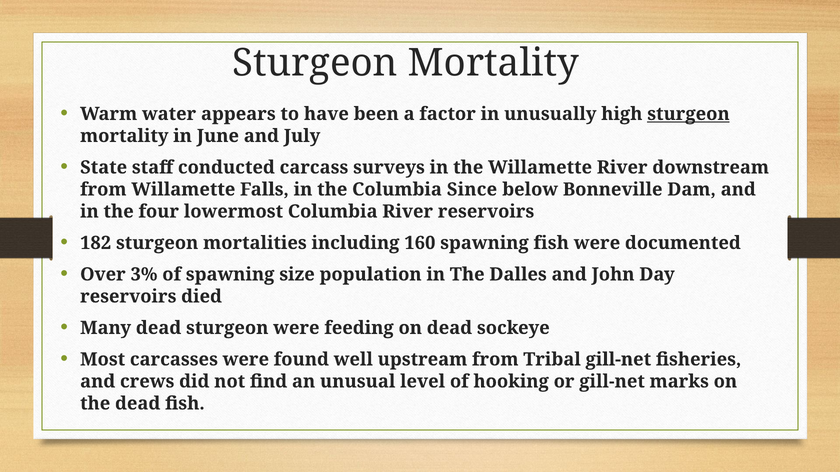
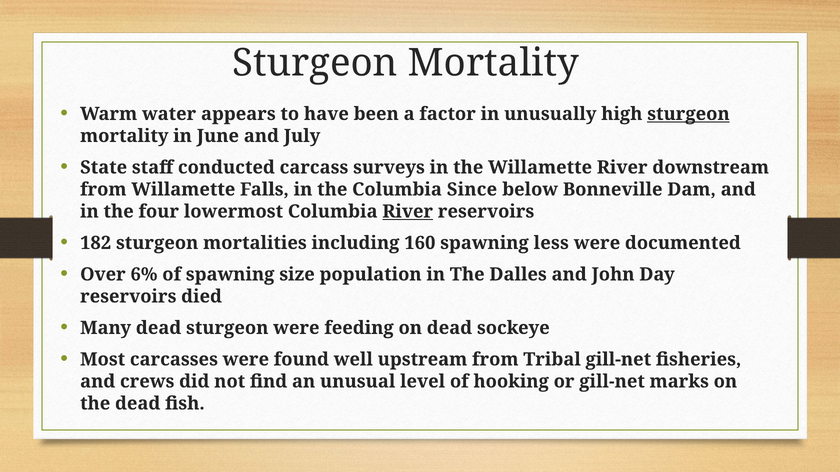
River underline: none -> present (408, 212)
spawning fish: fish -> less (551, 243)
3%: 3% -> 6% (144, 275)
